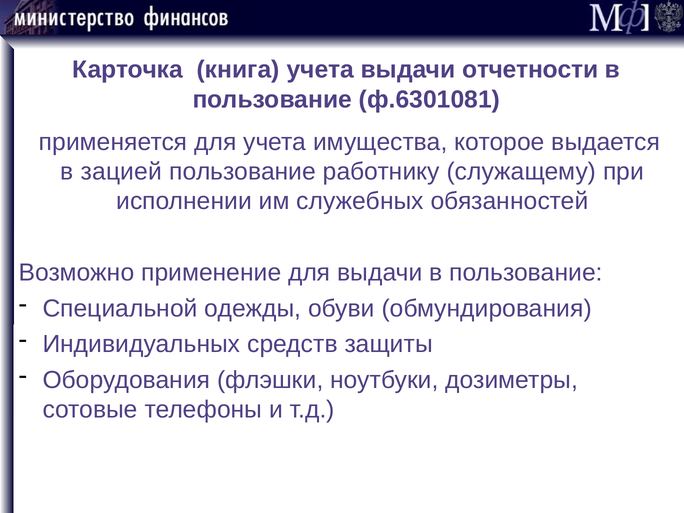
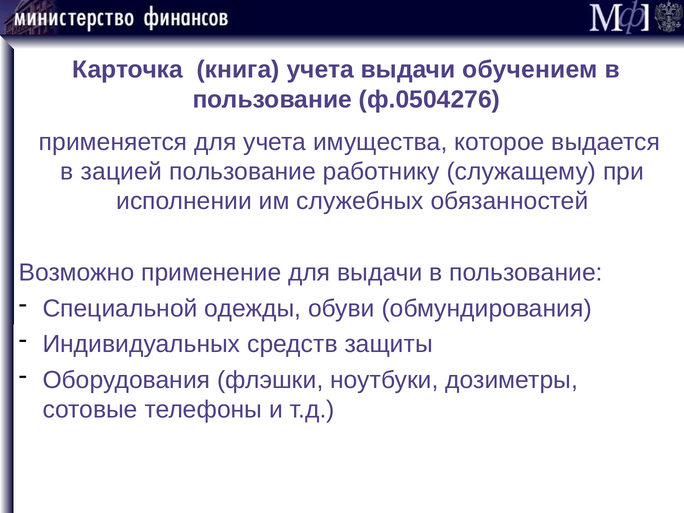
отчетности: отчетности -> обучением (530, 70)
ф.6301081: ф.6301081 -> ф.0504276 (429, 99)
